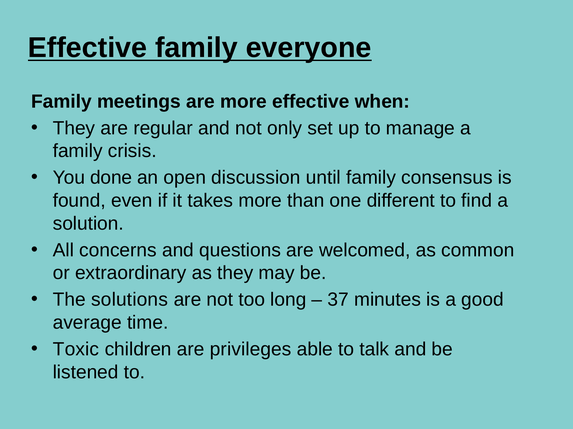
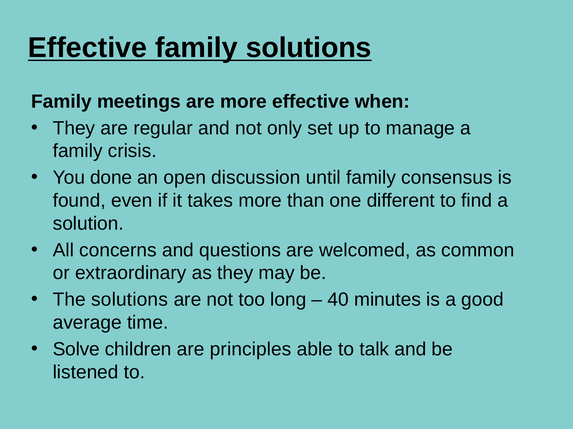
family everyone: everyone -> solutions (309, 48)
37: 37 -> 40 (338, 300)
Toxic: Toxic -> Solve (76, 350)
privileges: privileges -> principles (251, 350)
